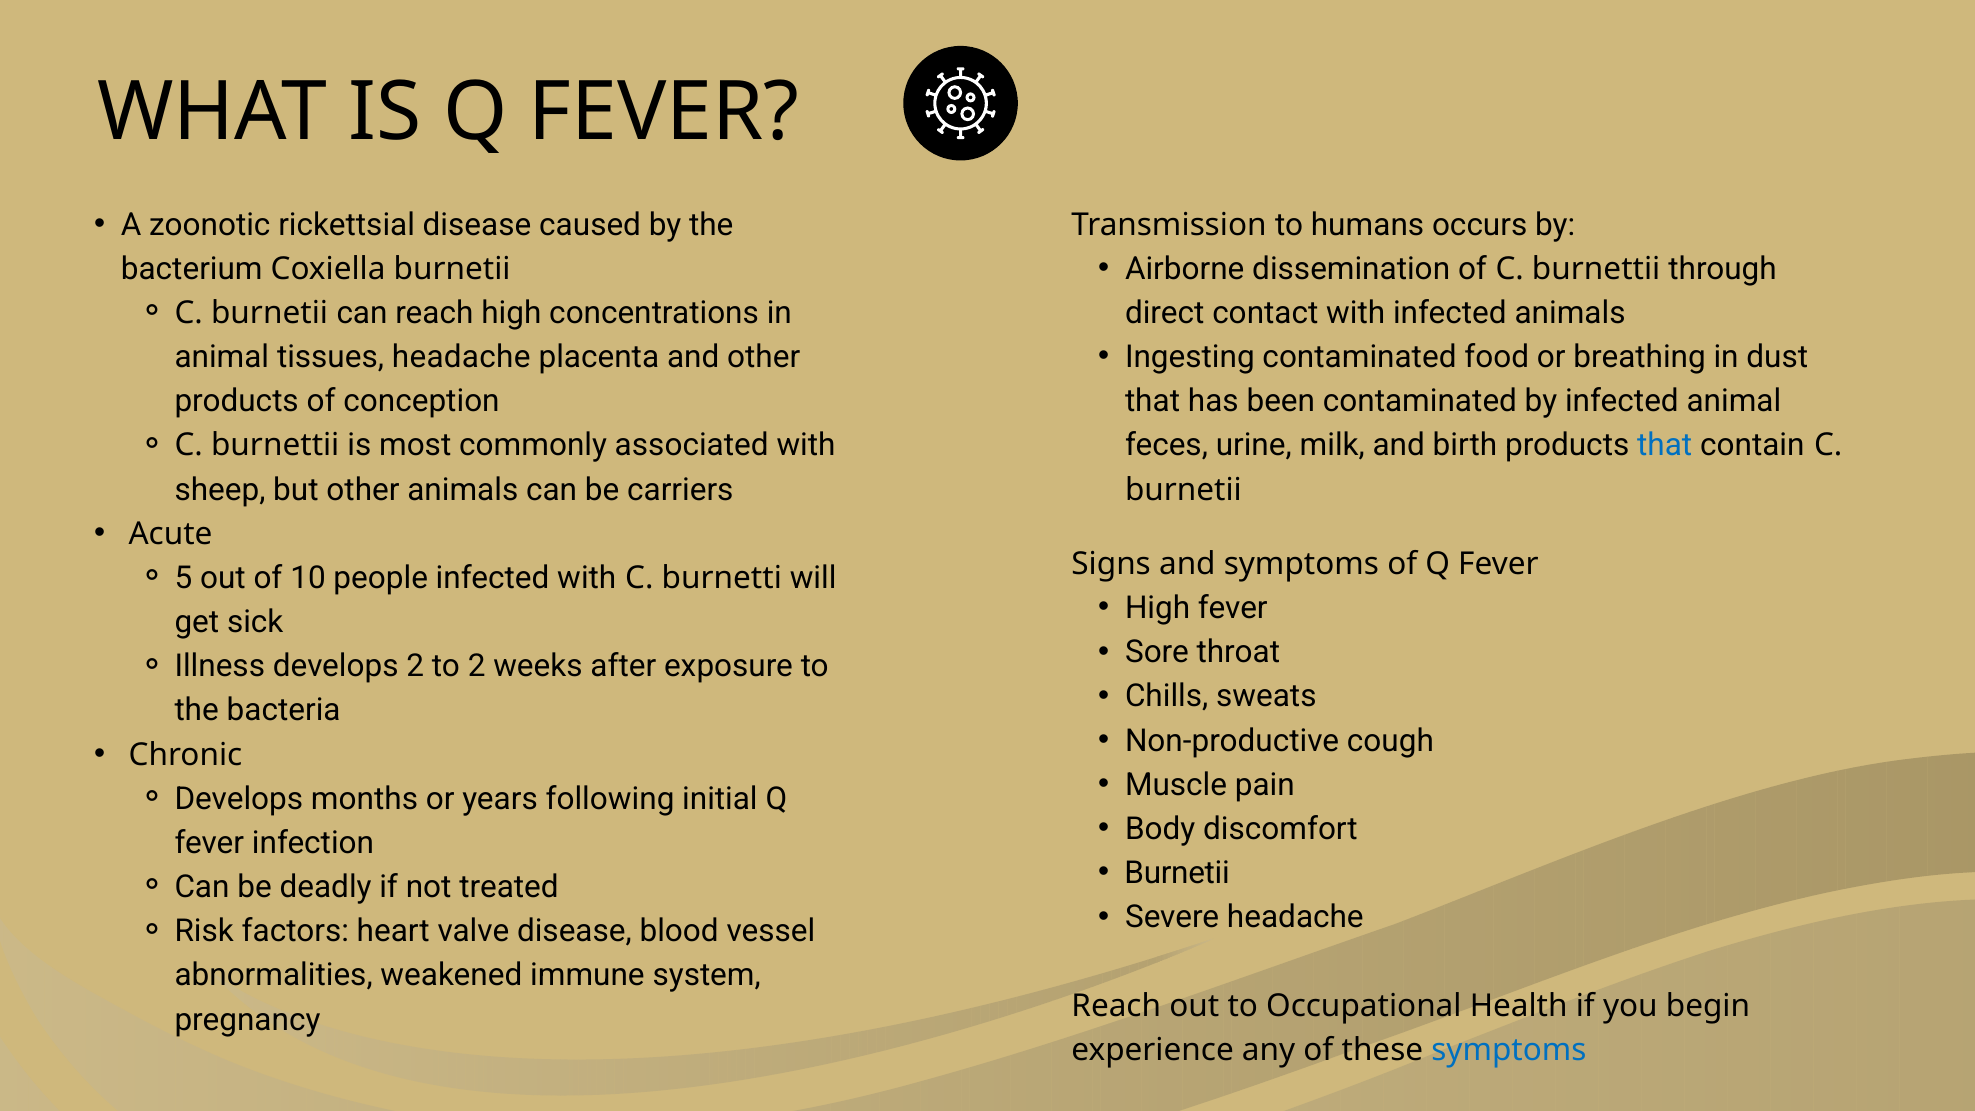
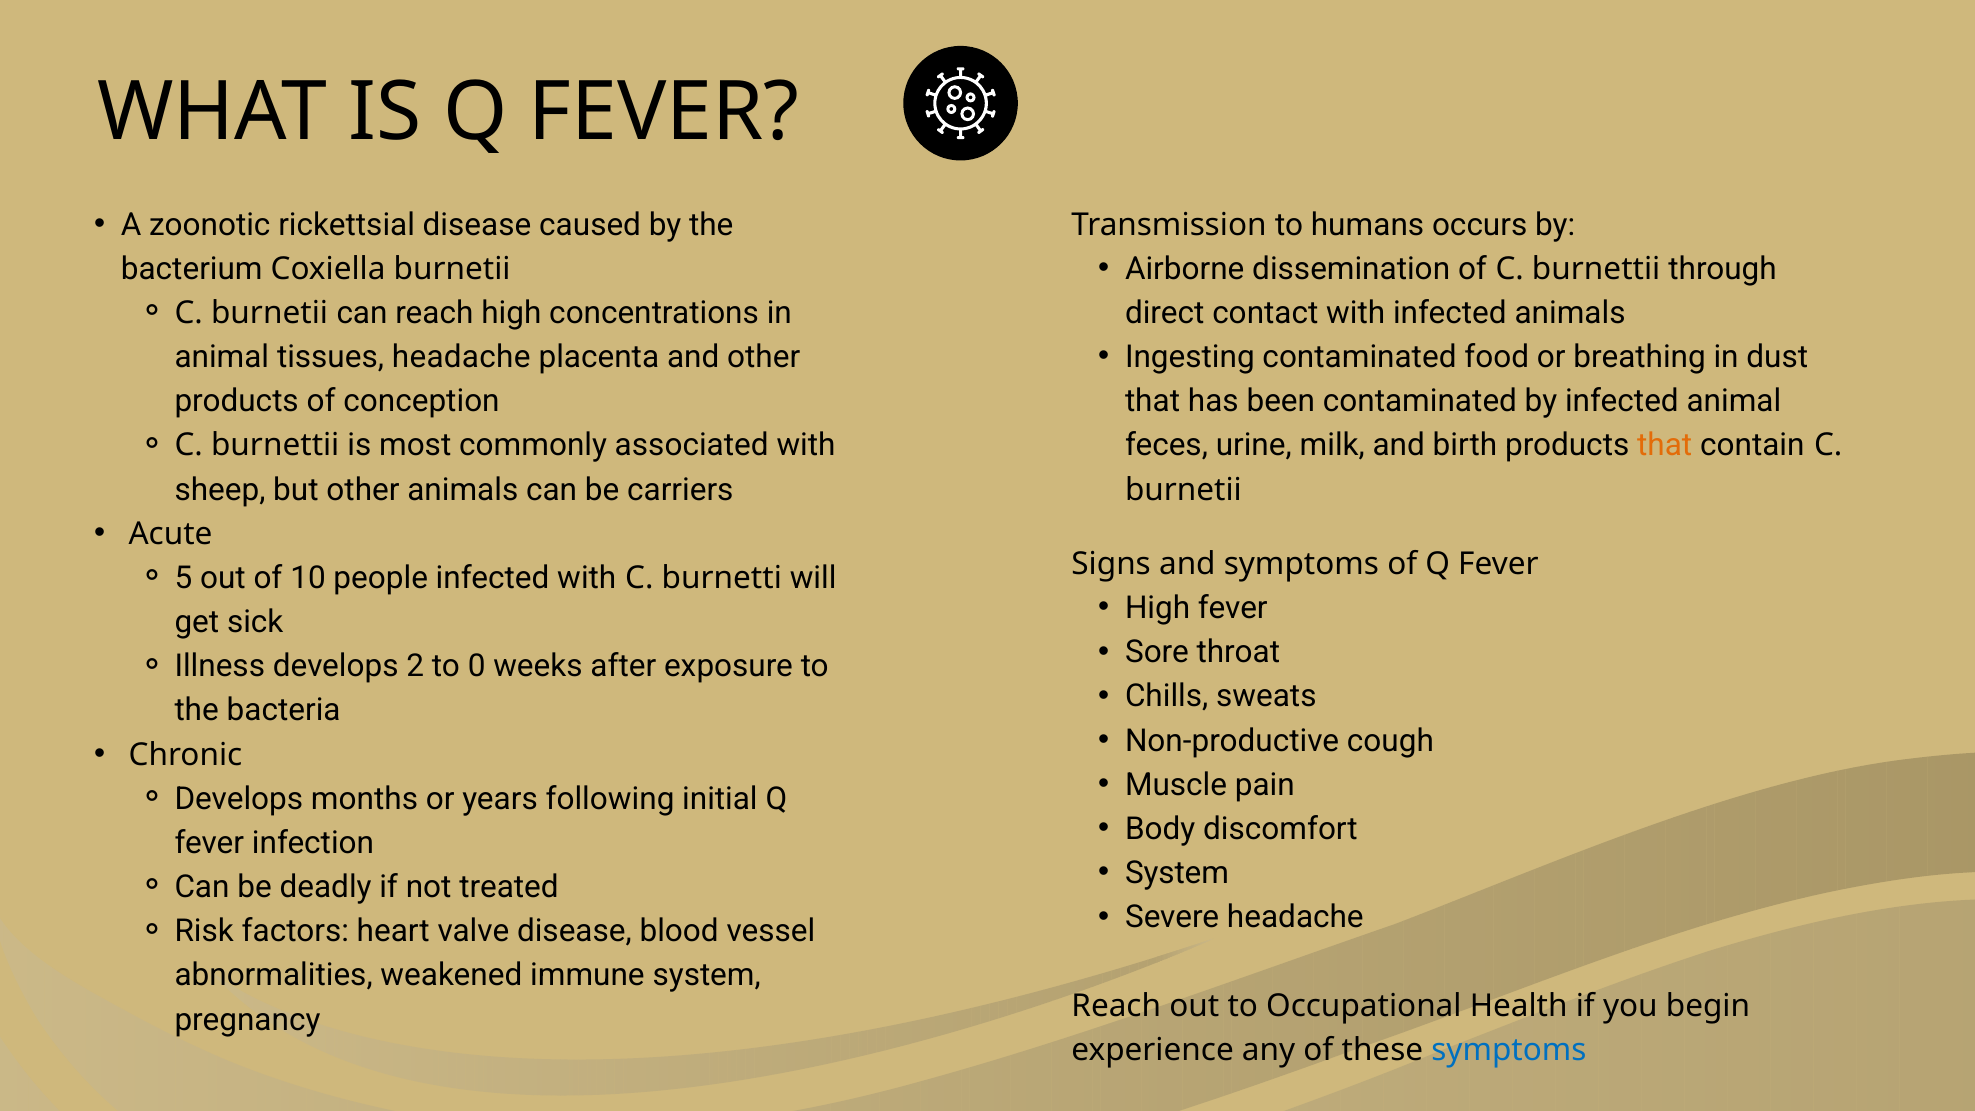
that colour: blue -> orange (1665, 445)
to 2: 2 -> 0 (477, 666)
Burnetii: Burnetii -> System (1177, 873)
